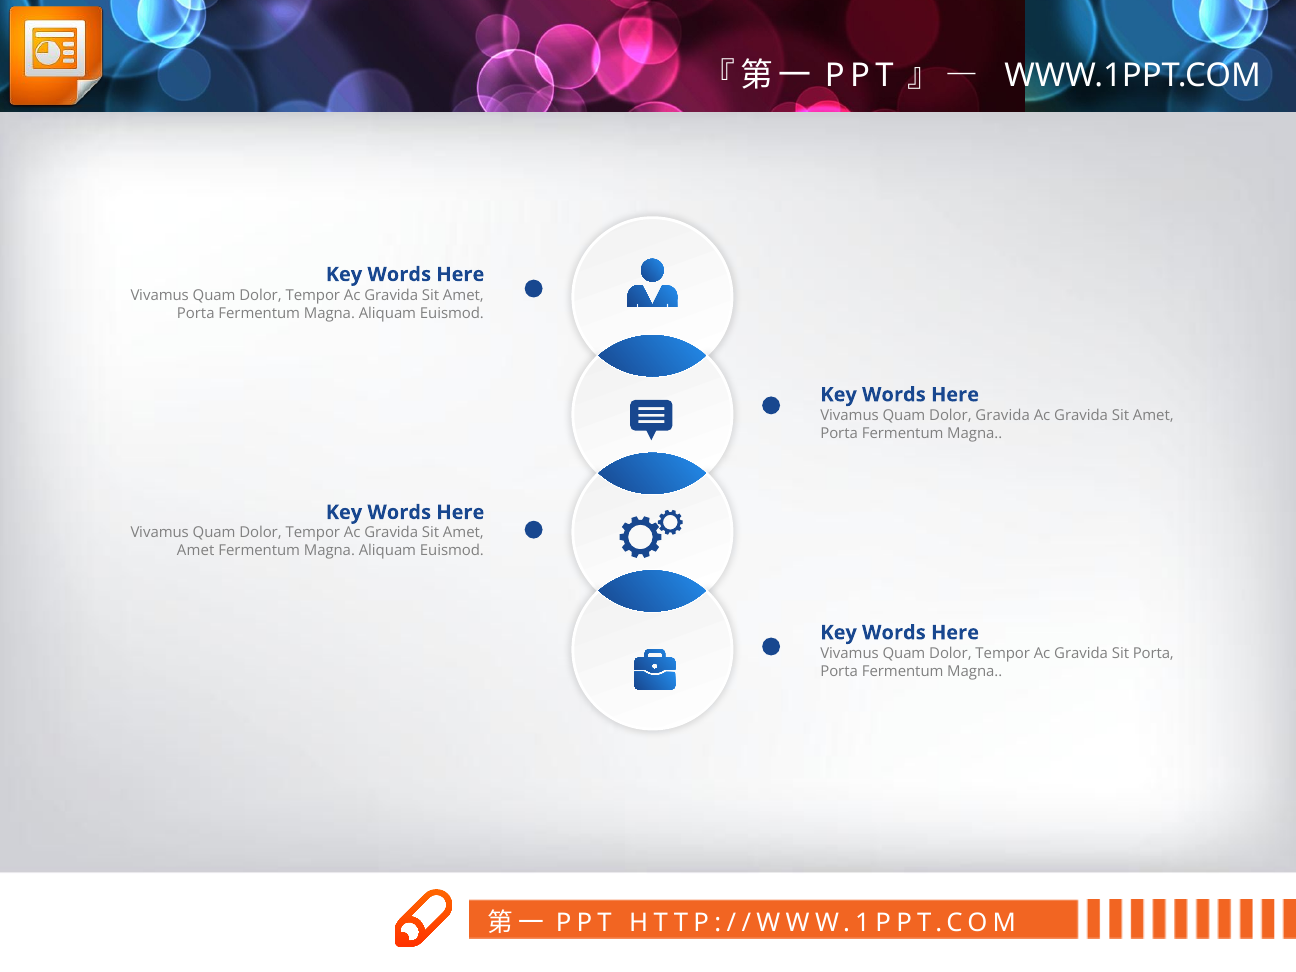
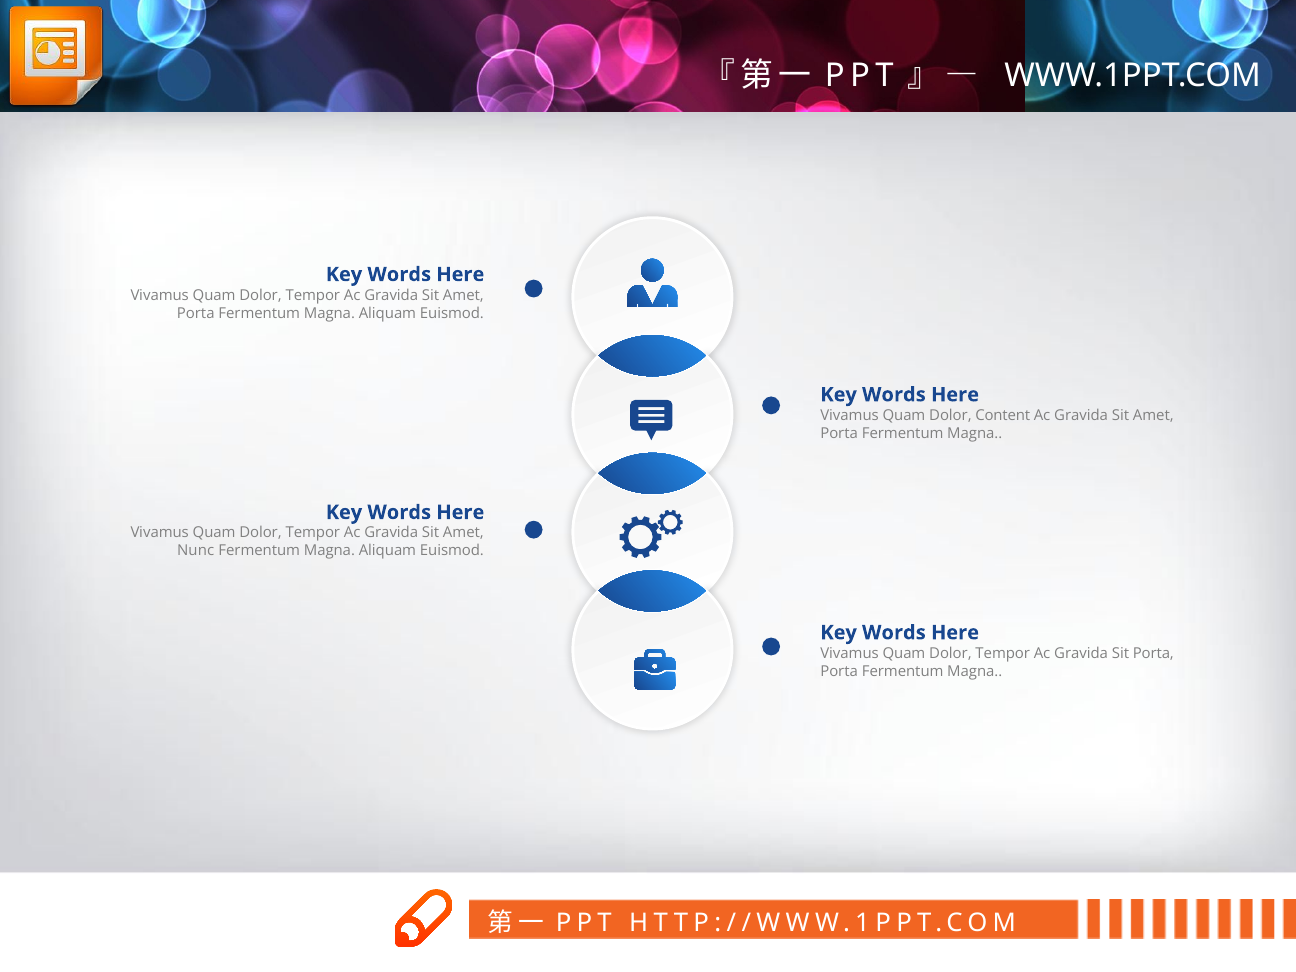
Dolor Gravida: Gravida -> Content (1003, 415)
Amet: Amet -> Nunc (196, 551)
